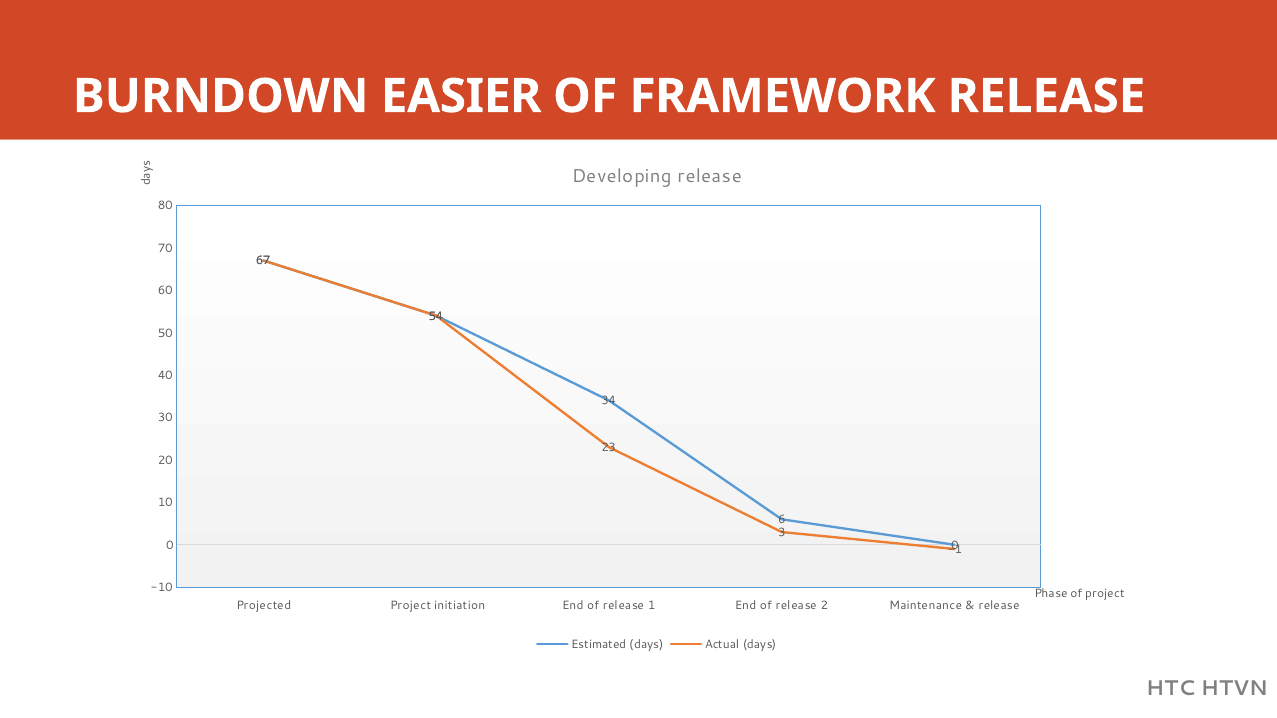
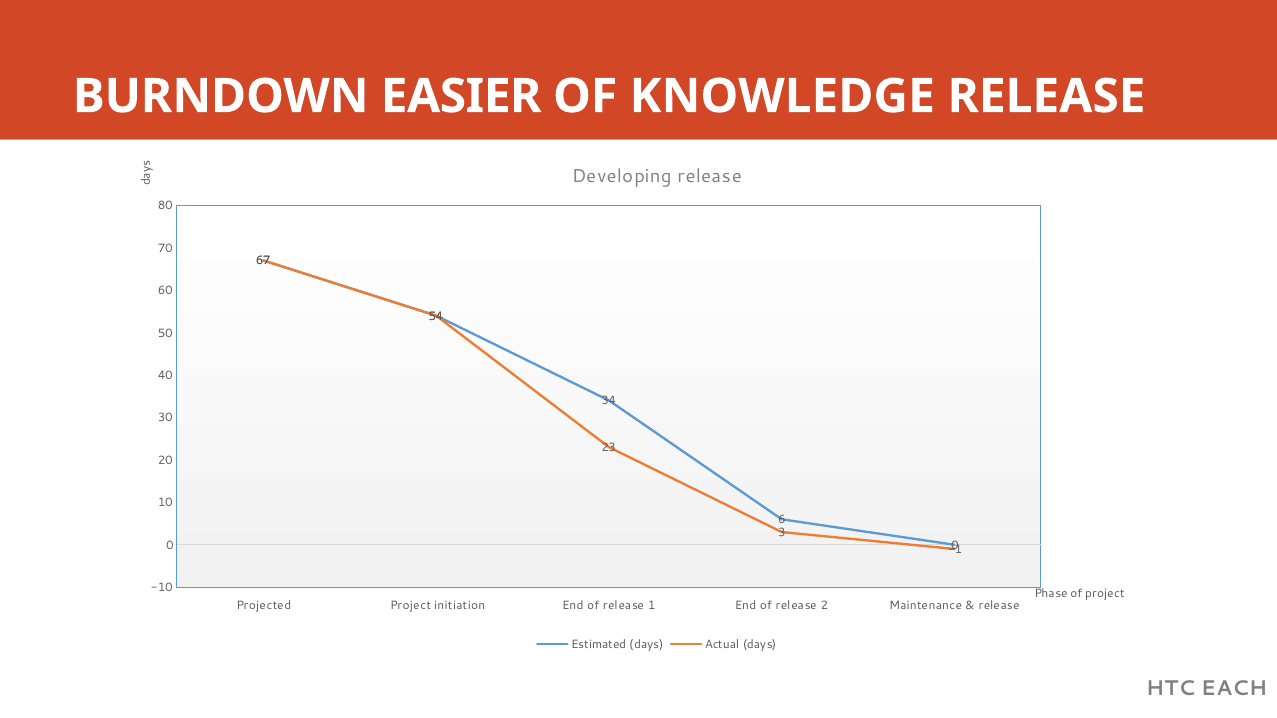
FRAMEWORK: FRAMEWORK -> KNOWLEDGE (782, 96)
HTVN: HTVN -> EACH (1234, 689)
